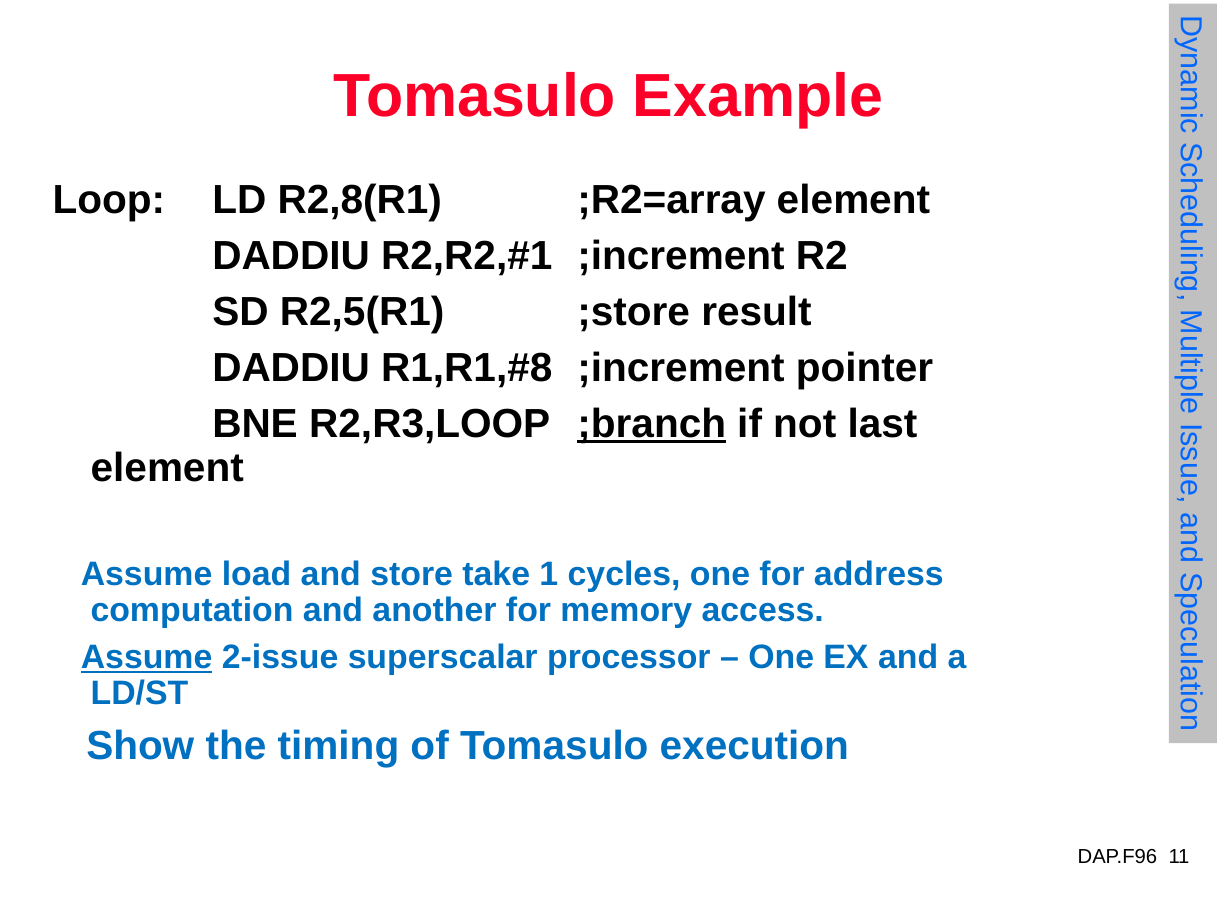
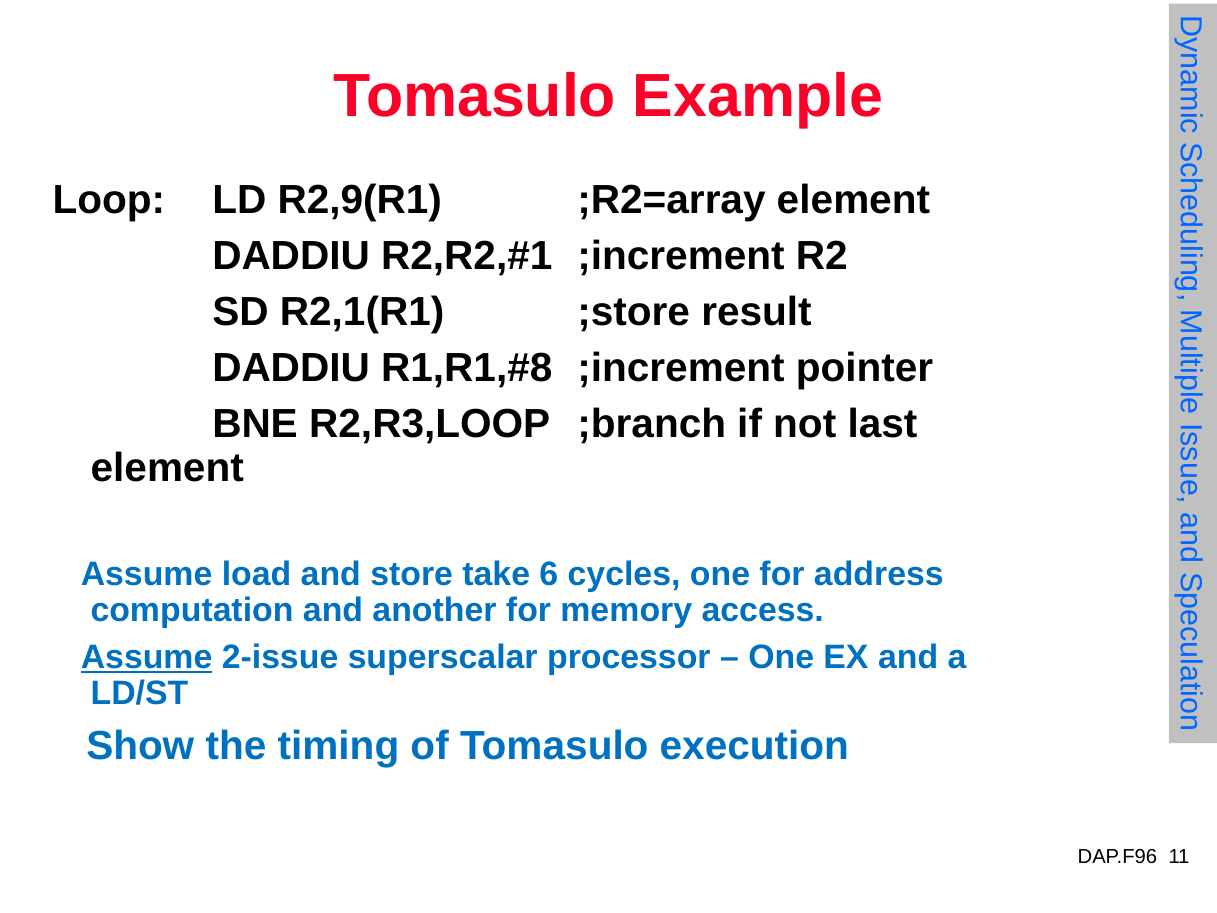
R2,8(R1: R2,8(R1 -> R2,9(R1 (360, 200)
R2,5(R1: R2,5(R1 -> R2,1(R1 (362, 312)
;branch underline: present -> none (652, 424)
1: 1 -> 6 (549, 574)
